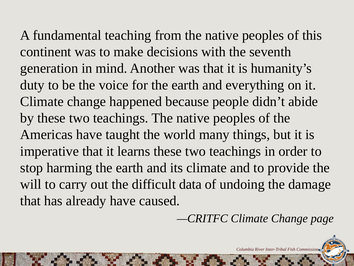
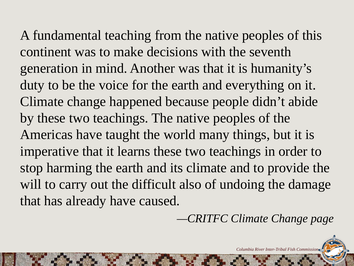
data: data -> also (190, 184)
